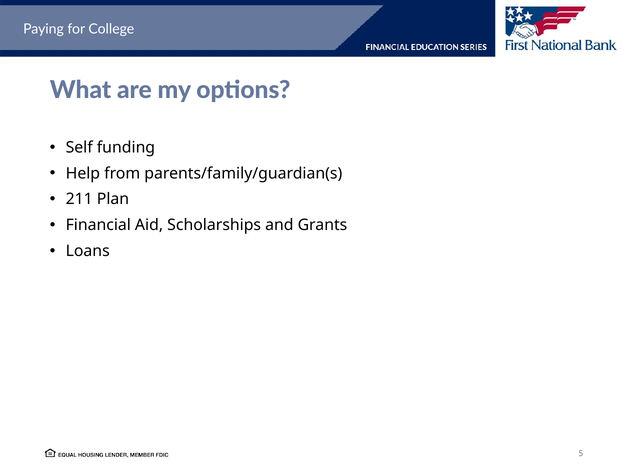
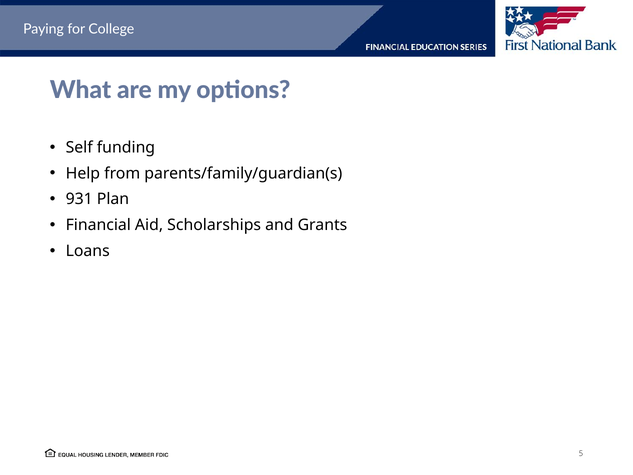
211: 211 -> 931 (79, 199)
